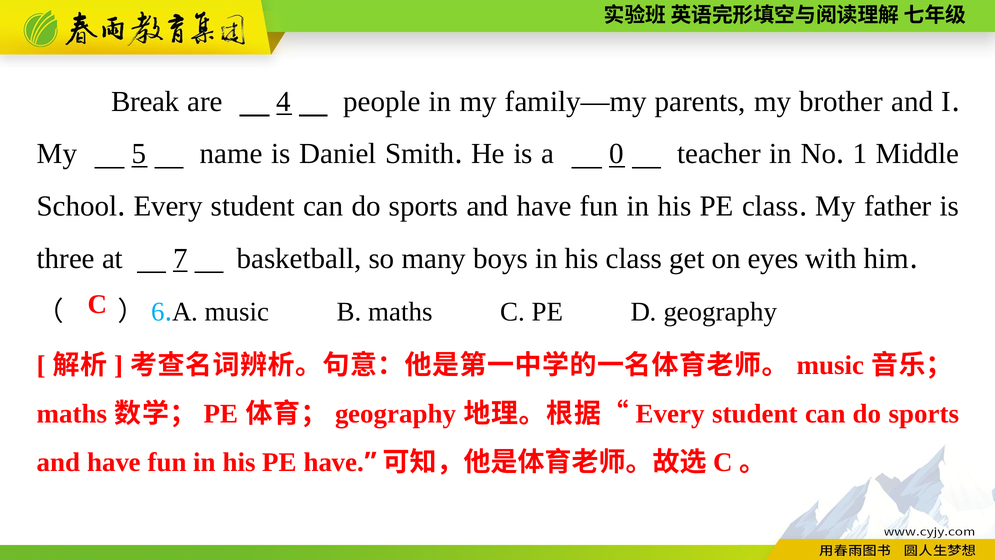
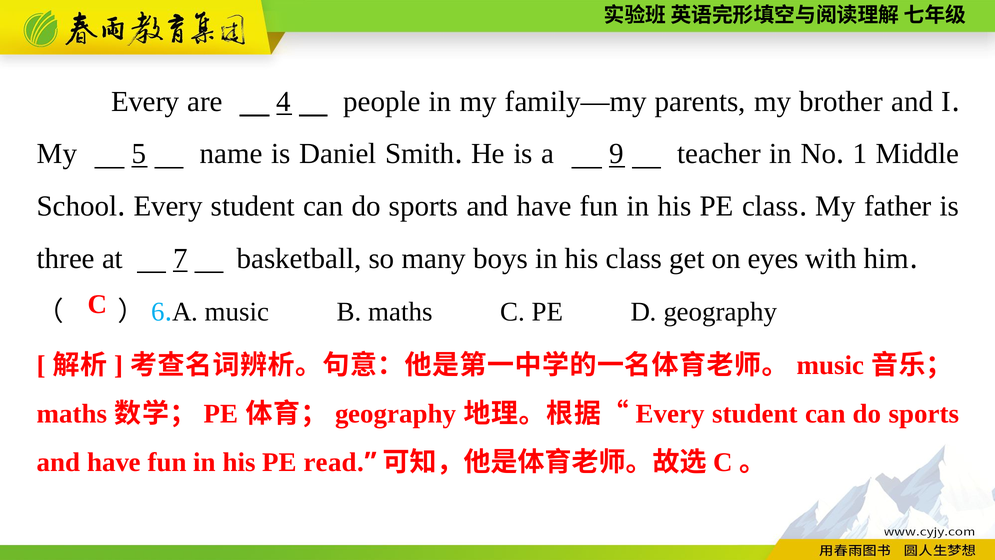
Break: Break -> Every (145, 102)
0: 0 -> 9 (616, 154)
PE have: have -> read (334, 462)
